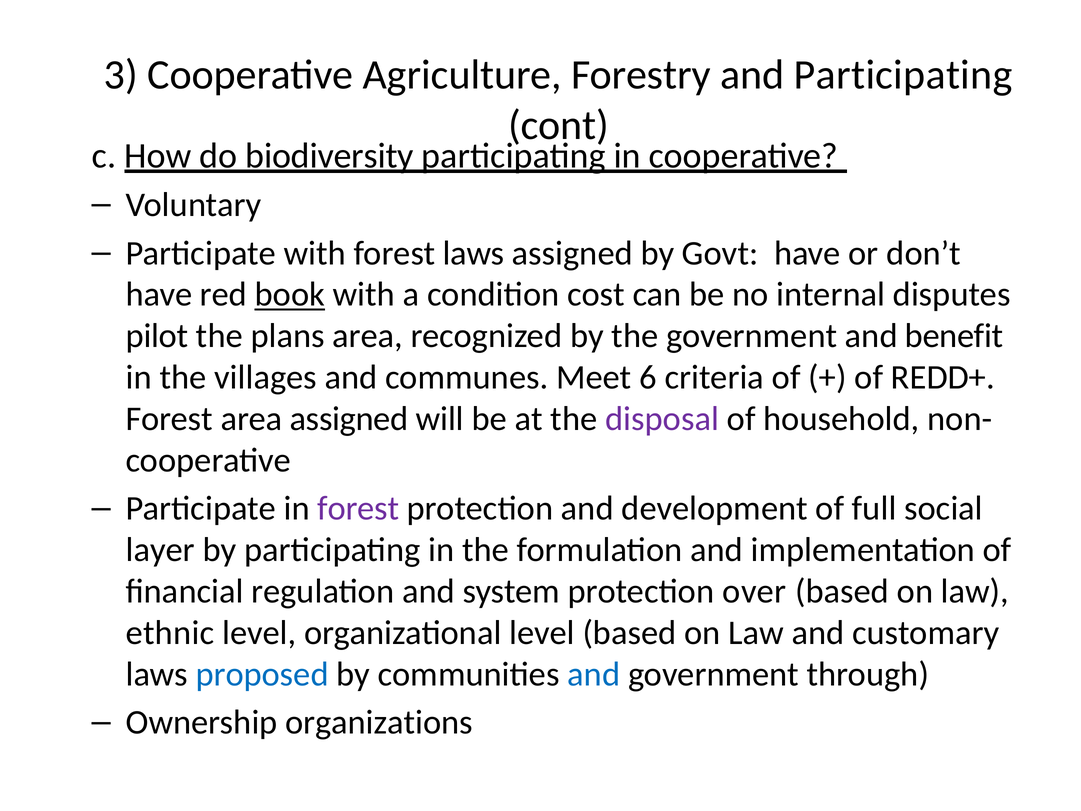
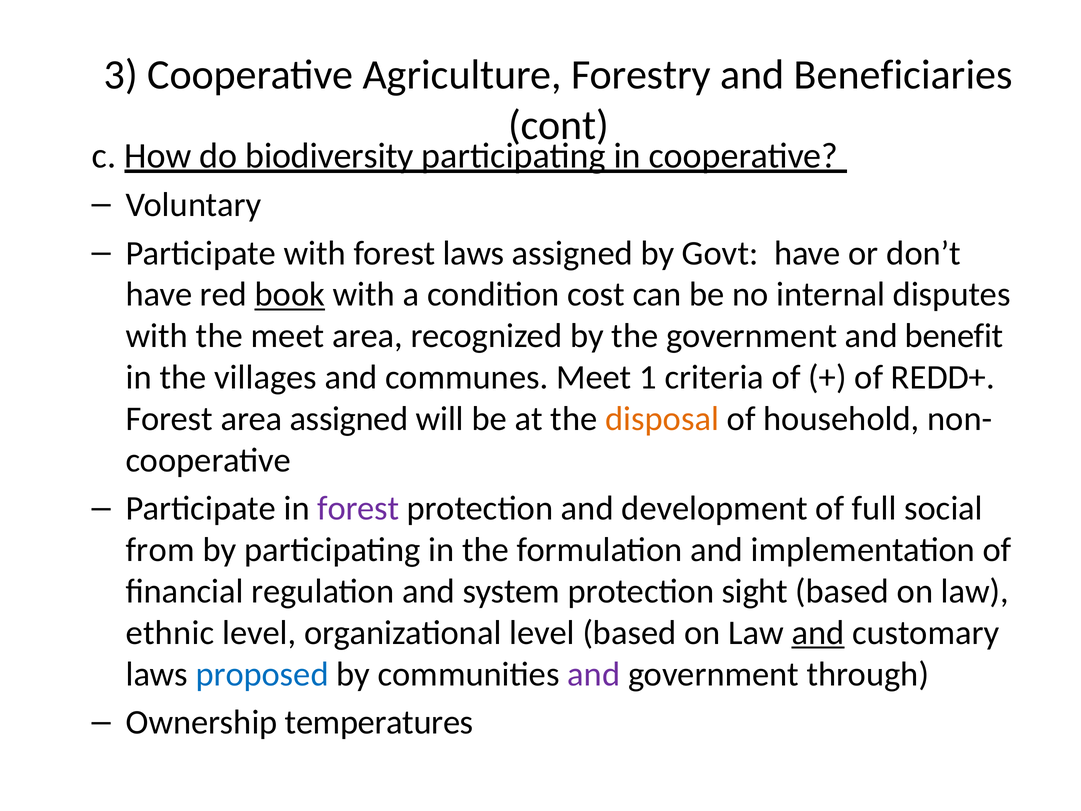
and Participating: Participating -> Beneficiaries (903, 75)
pilot: pilot -> with (157, 336)
the plans: plans -> meet (288, 336)
6: 6 -> 1 (648, 377)
disposal colour: purple -> orange (662, 419)
layer: layer -> from (160, 550)
over: over -> sight (755, 591)
and underline: none -> present (818, 633)
and colour: blue -> purple (594, 674)
organizations: organizations -> temperatures (379, 722)
